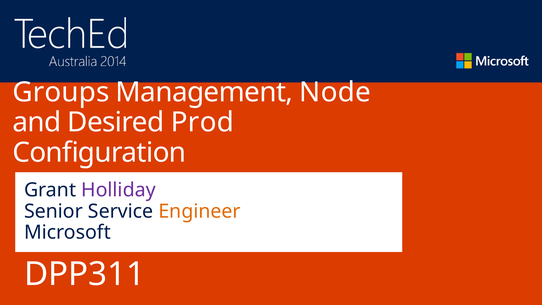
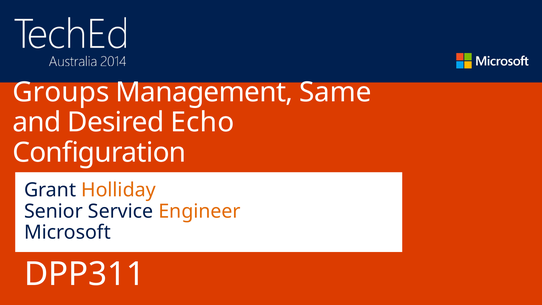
Node: Node -> Same (335, 92)
Prod: Prod -> Echo (202, 122)
Holliday colour: purple -> orange (118, 190)
